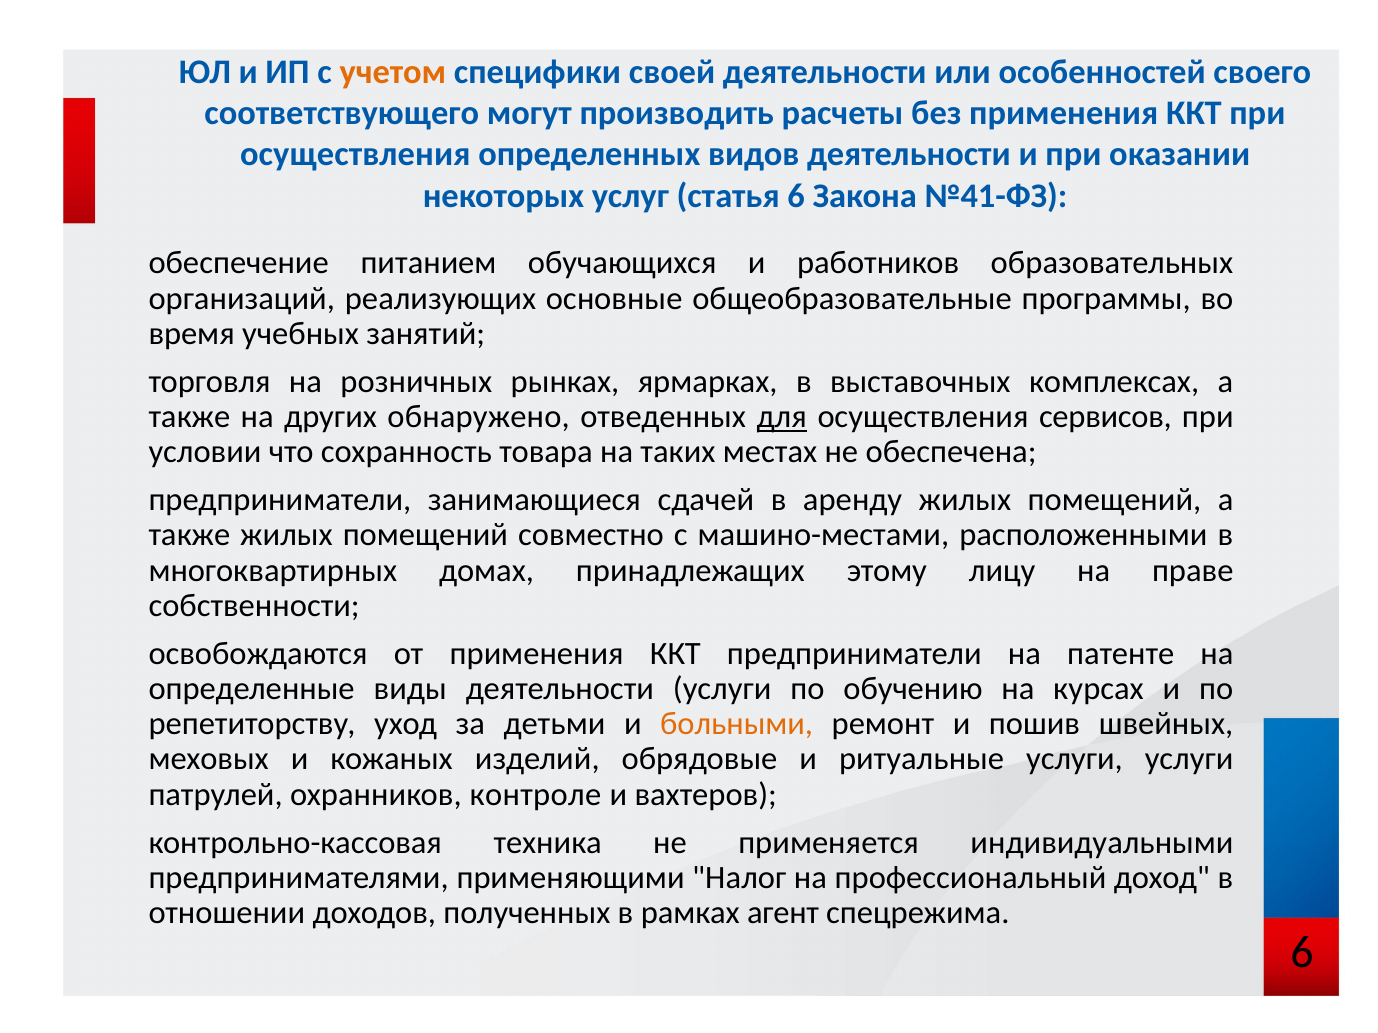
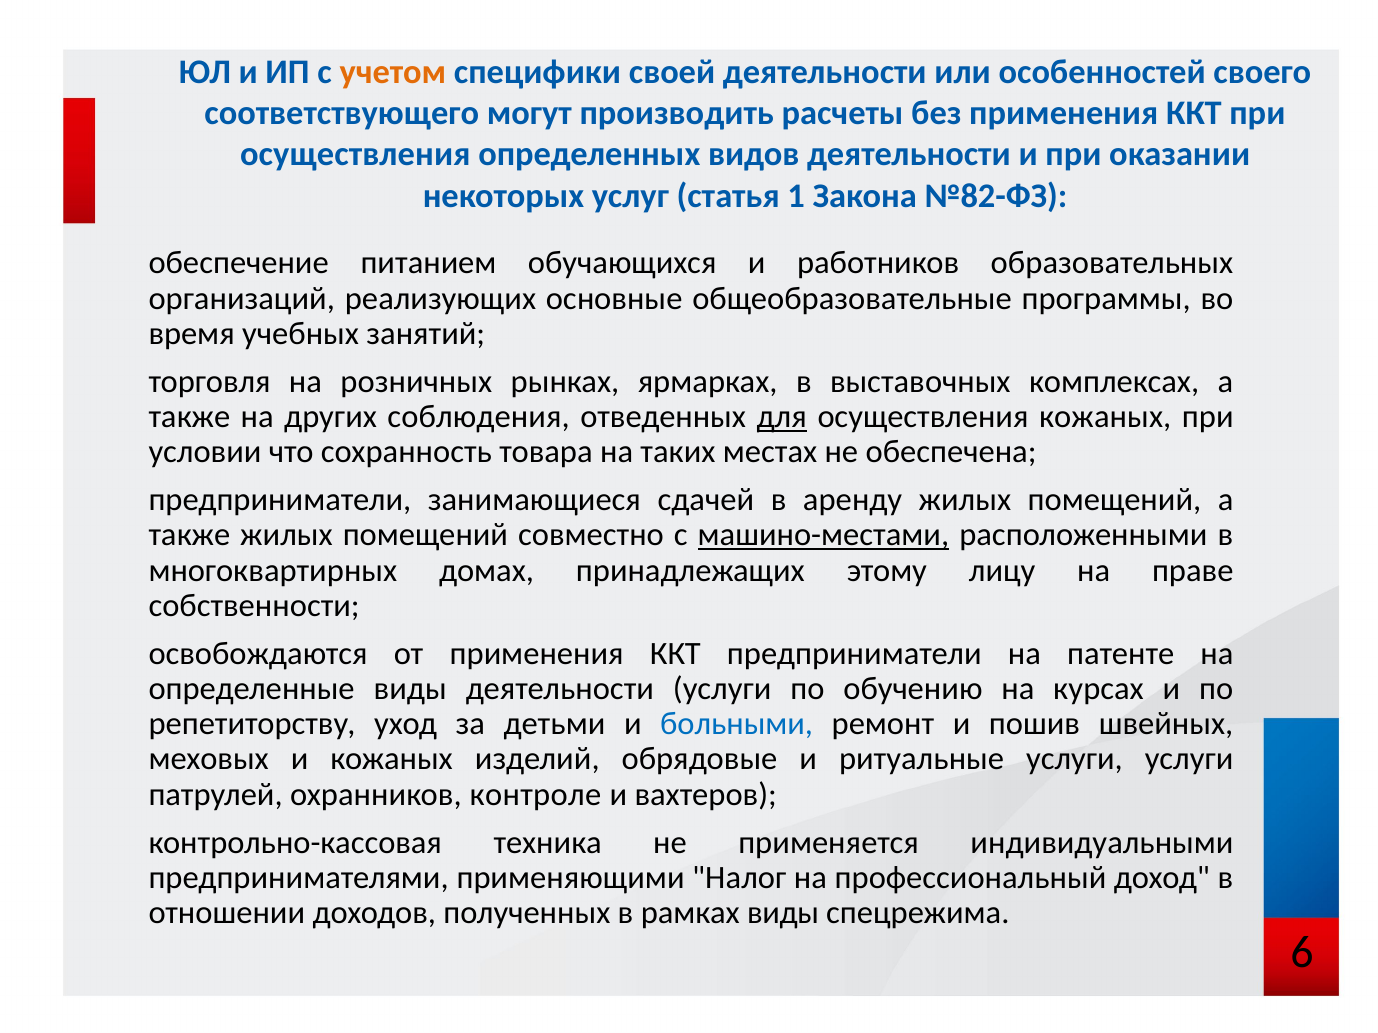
статья 6: 6 -> 1 (796, 196)
№41-ФЗ: №41-ФЗ -> №82-ФЗ (996, 196)
обнаружено: обнаружено -> соблюдения (479, 417)
осуществления сервисов: сервисов -> кожаных (1105, 417)
машино-местами underline: none -> present (823, 536)
больными colour: orange -> blue (737, 724)
рамках агент: агент -> виды (783, 913)
